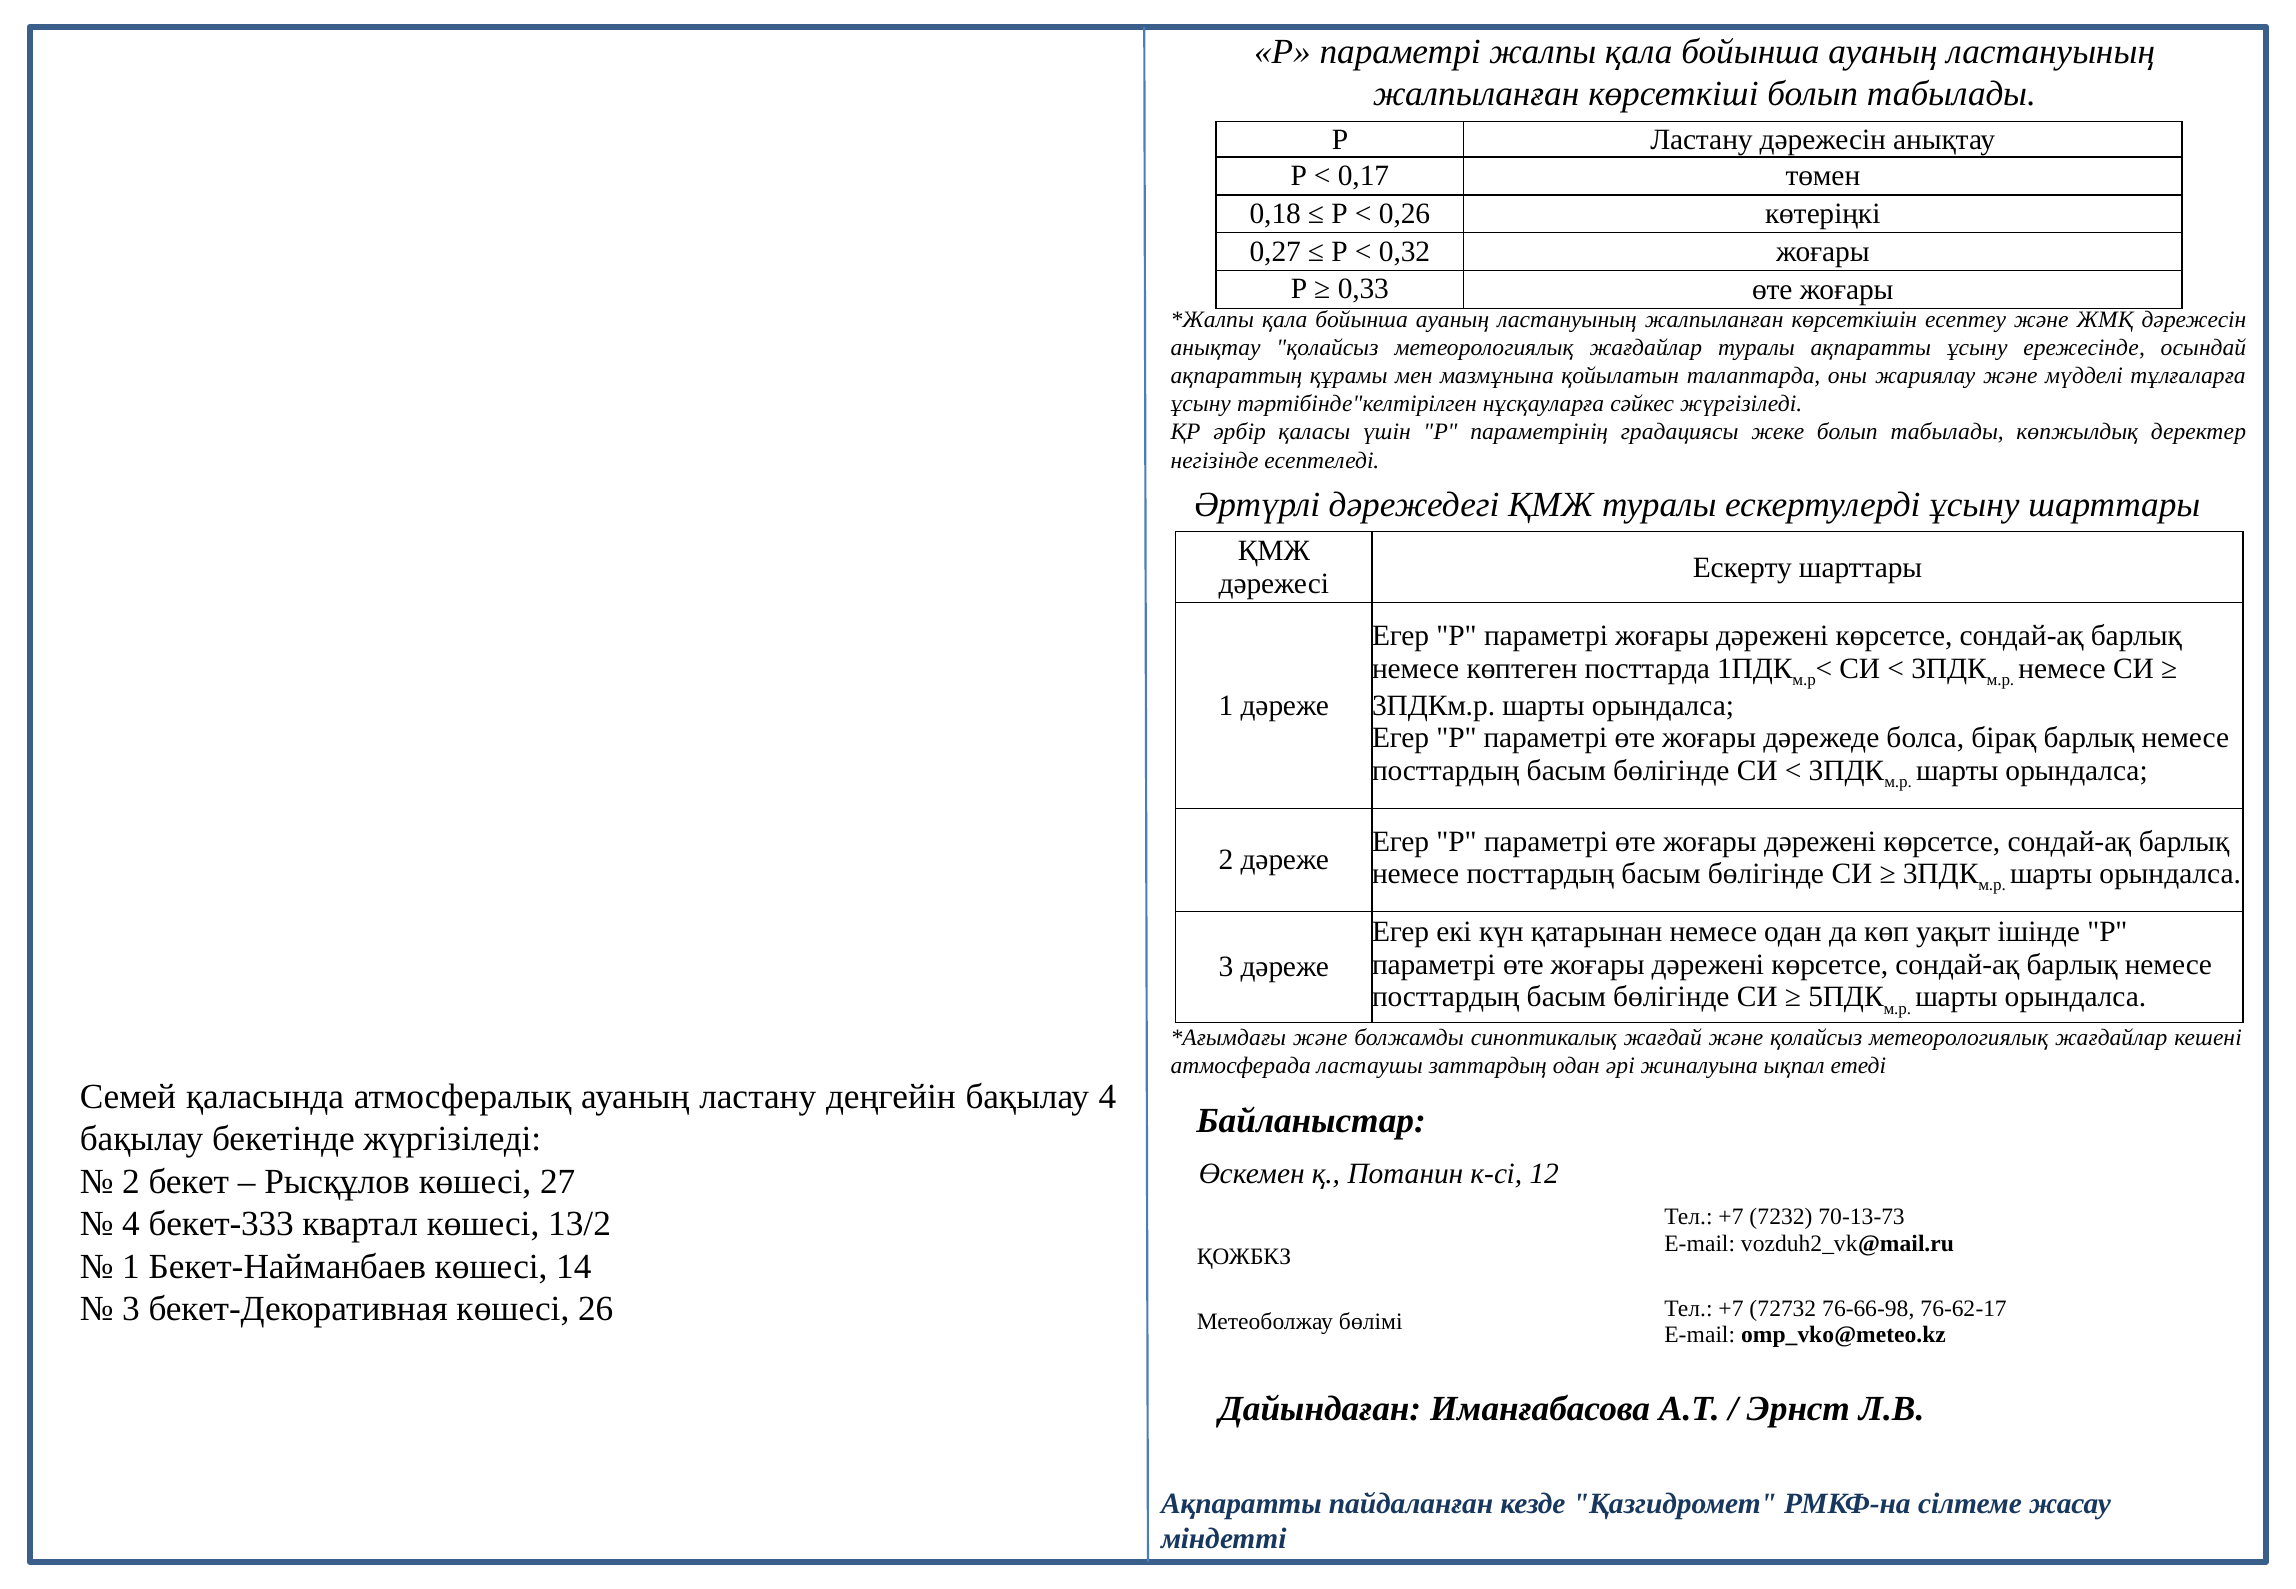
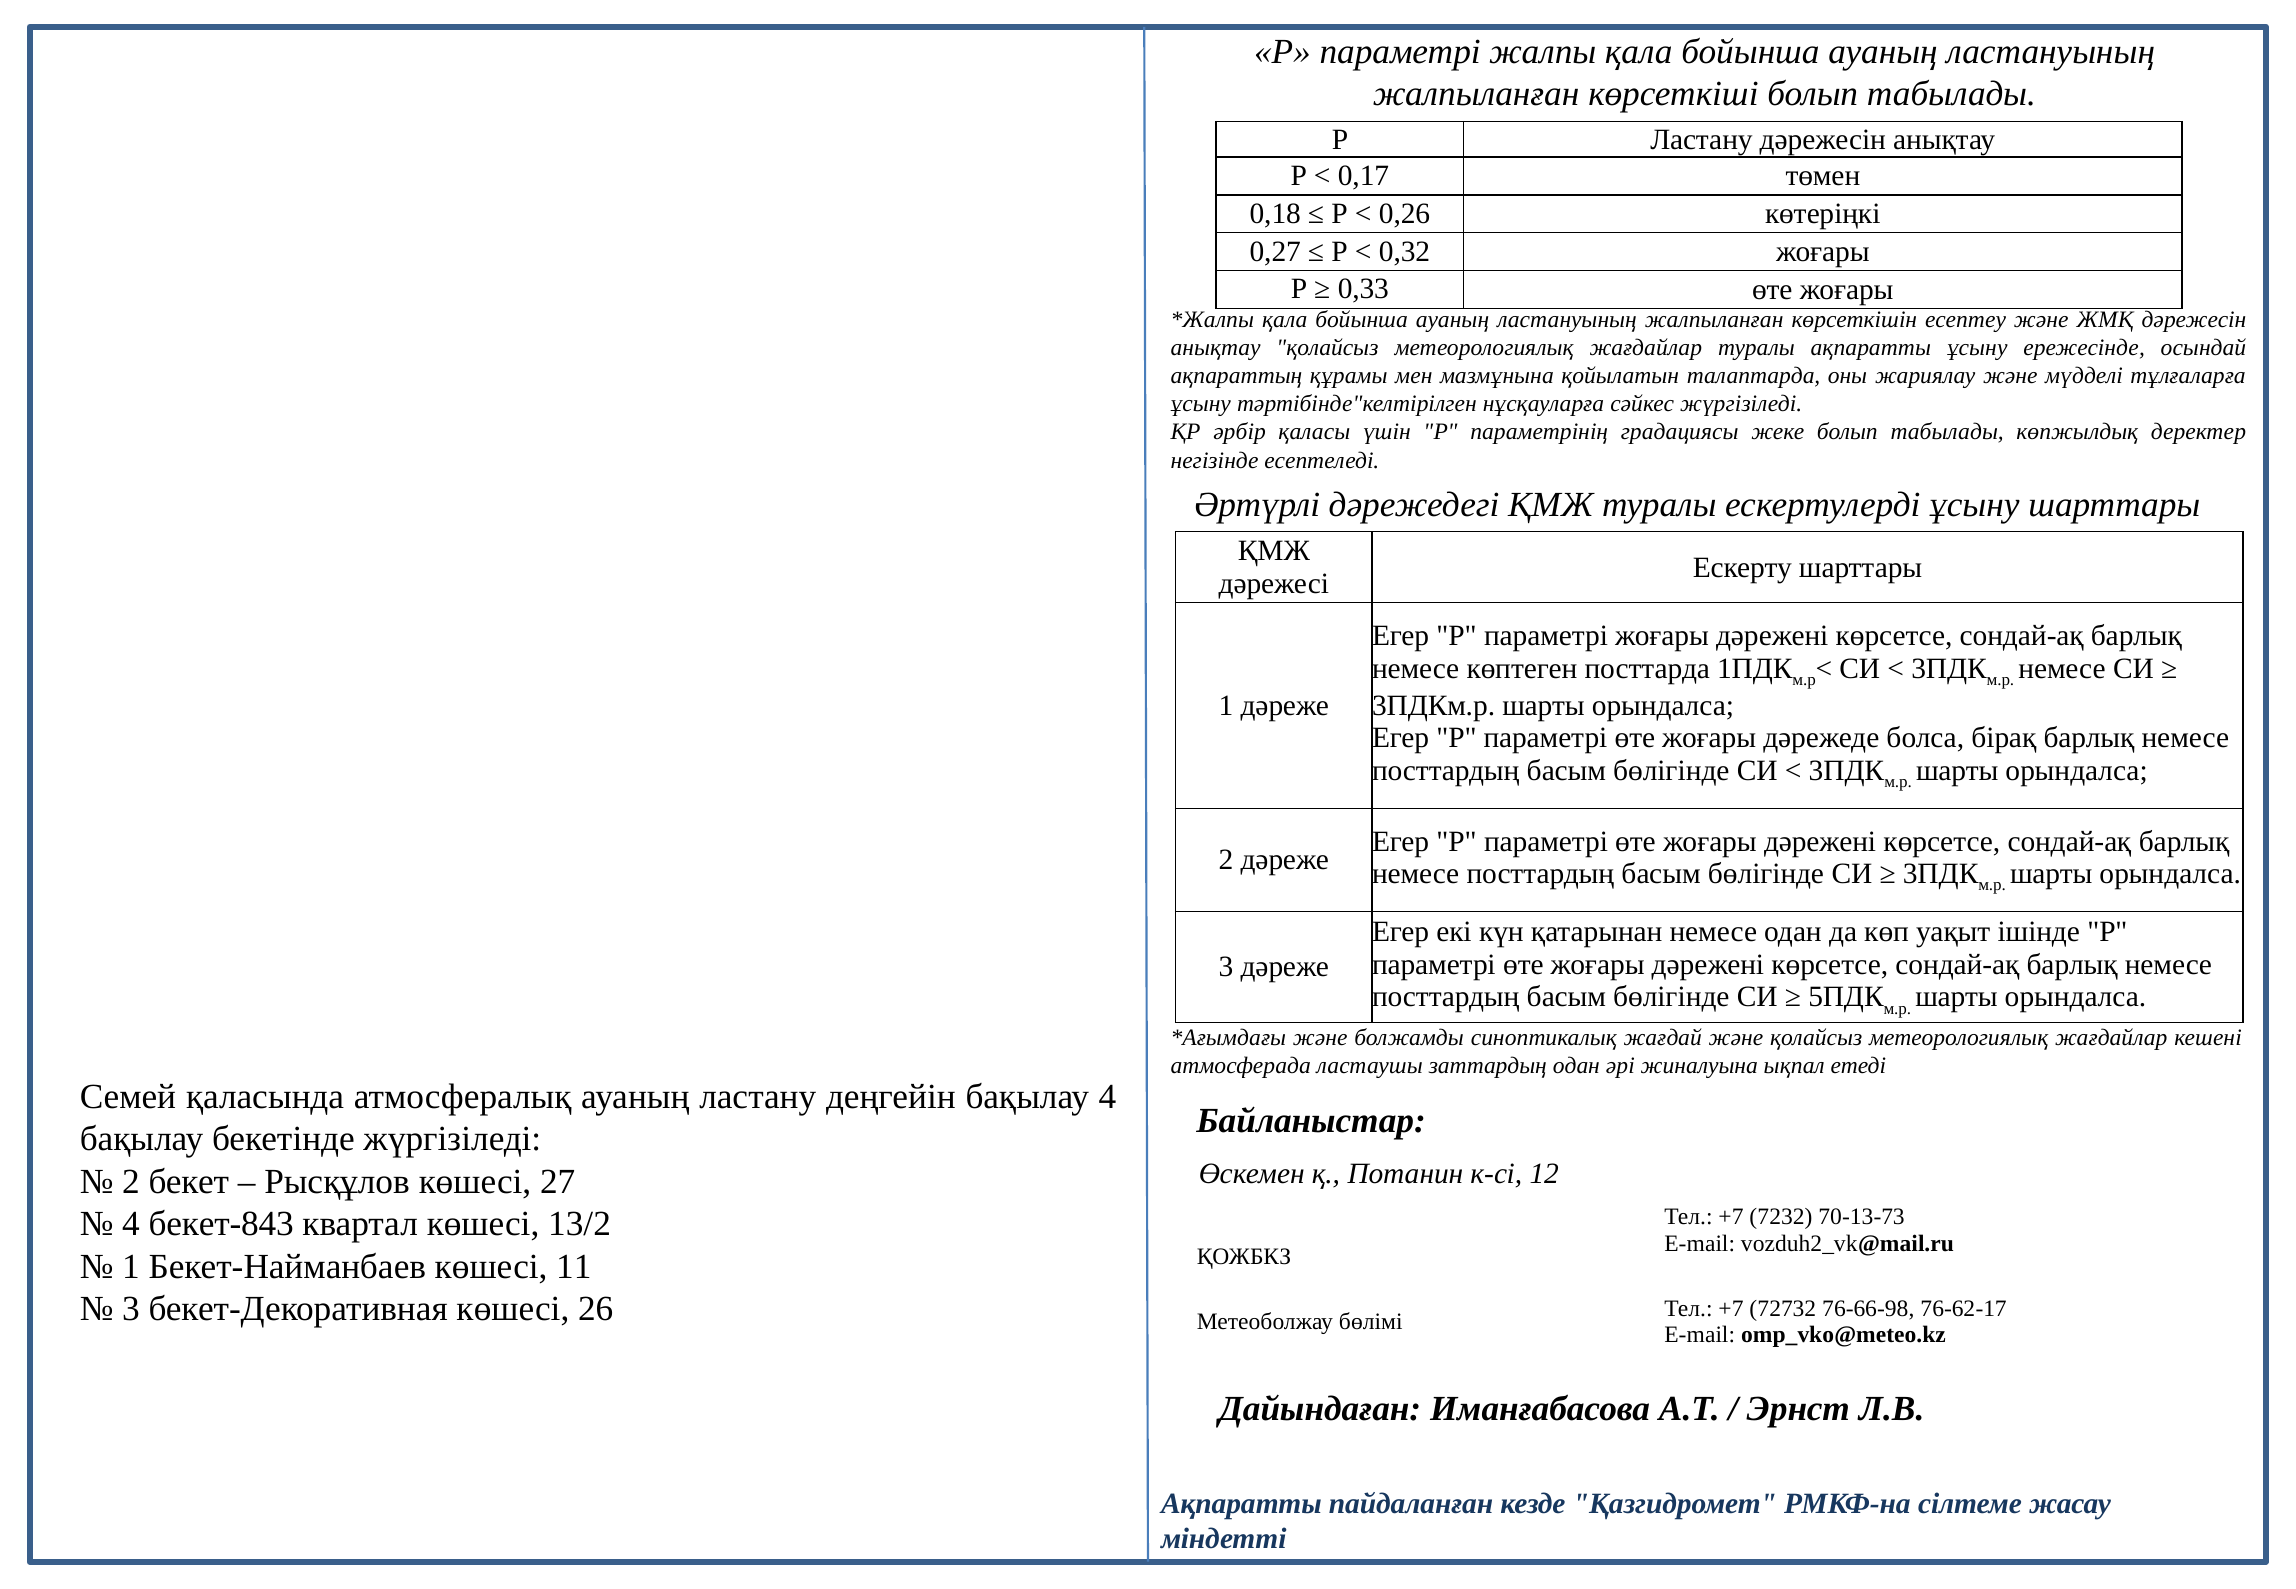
бекет-333: бекет-333 -> бекет-843 (221, 1224)
14: 14 -> 11 (574, 1267)
